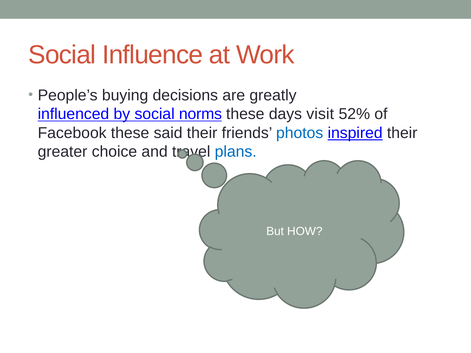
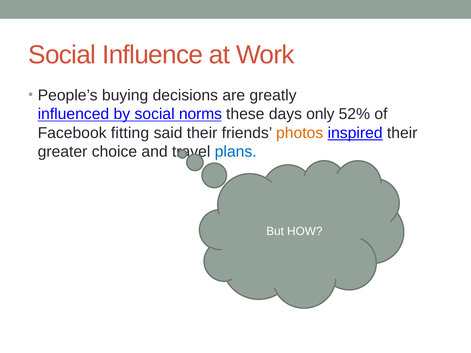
visit: visit -> only (320, 114)
Facebook these: these -> fitting (130, 133)
photos colour: blue -> orange (300, 133)
